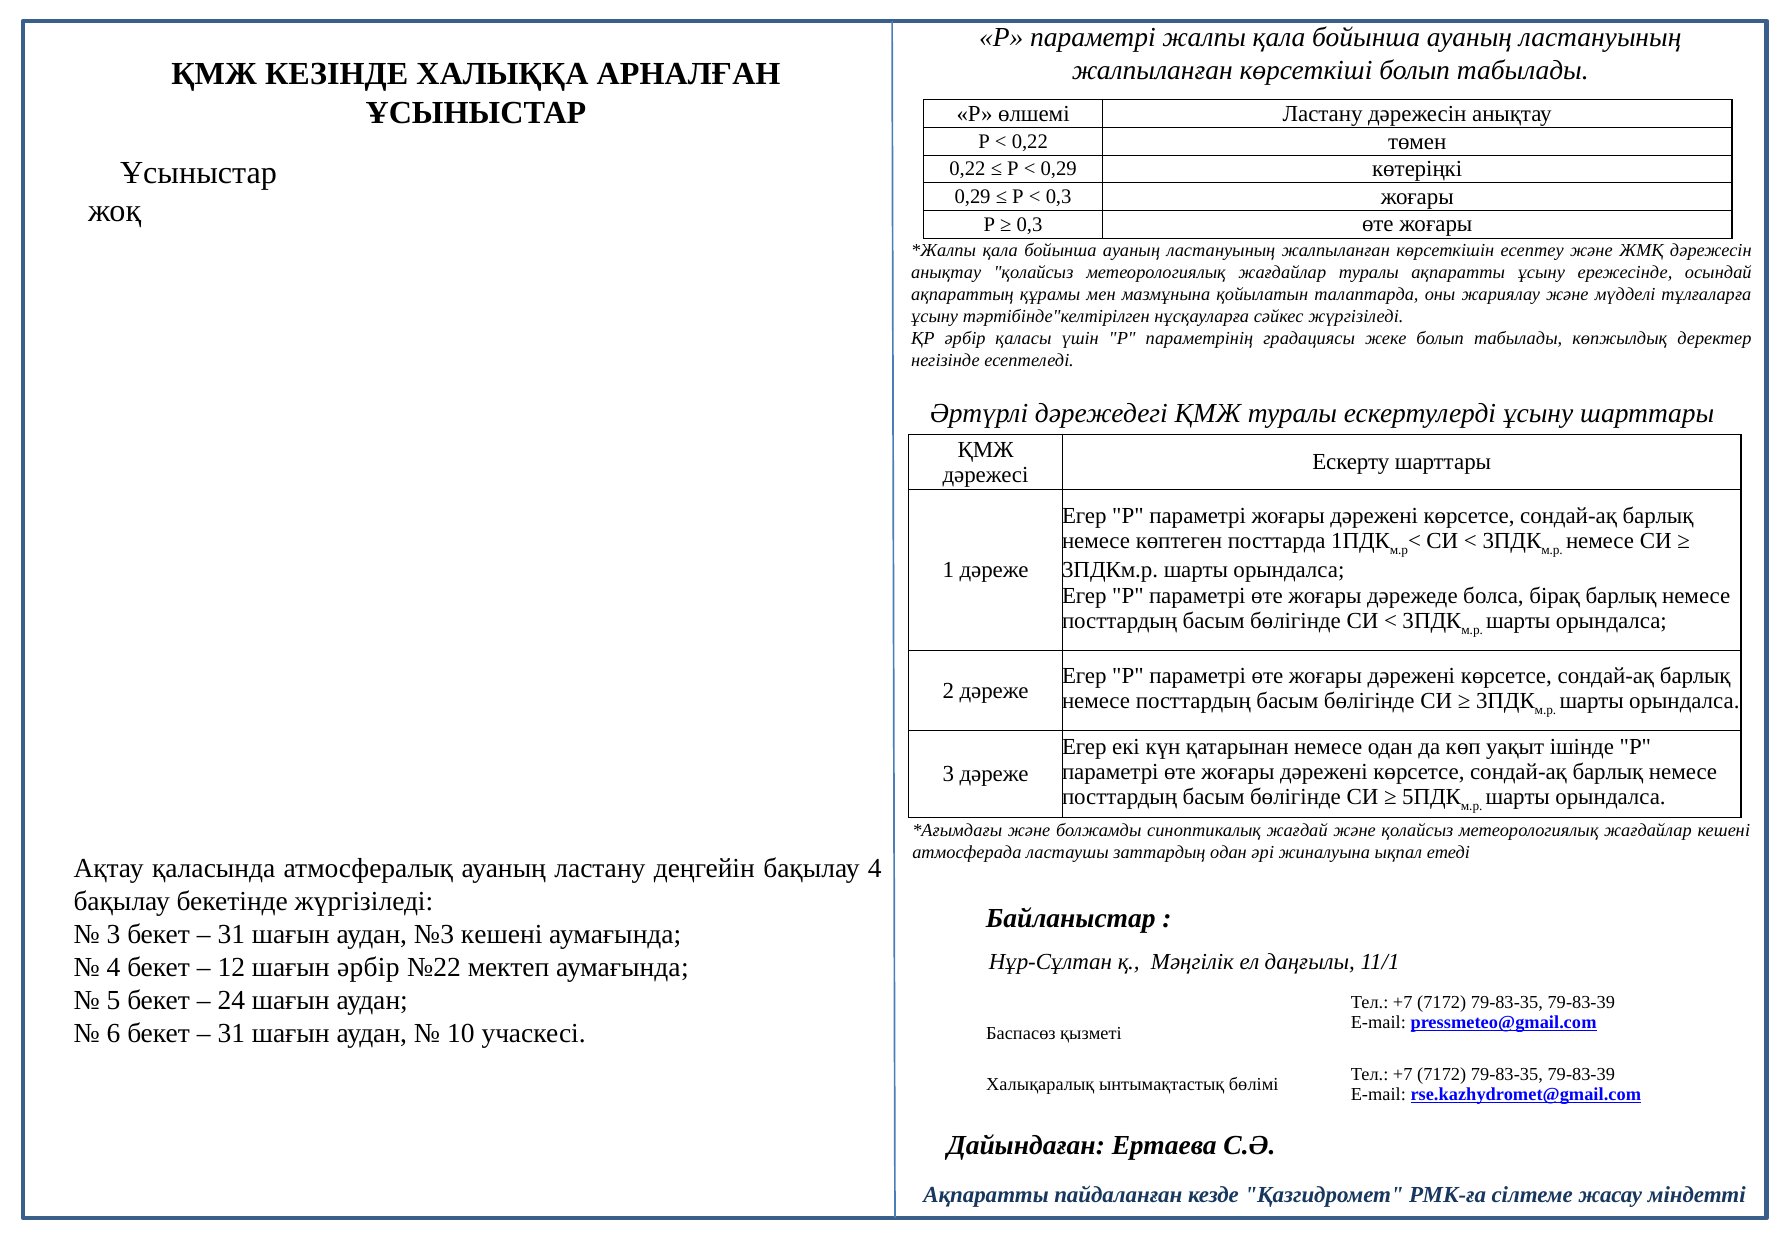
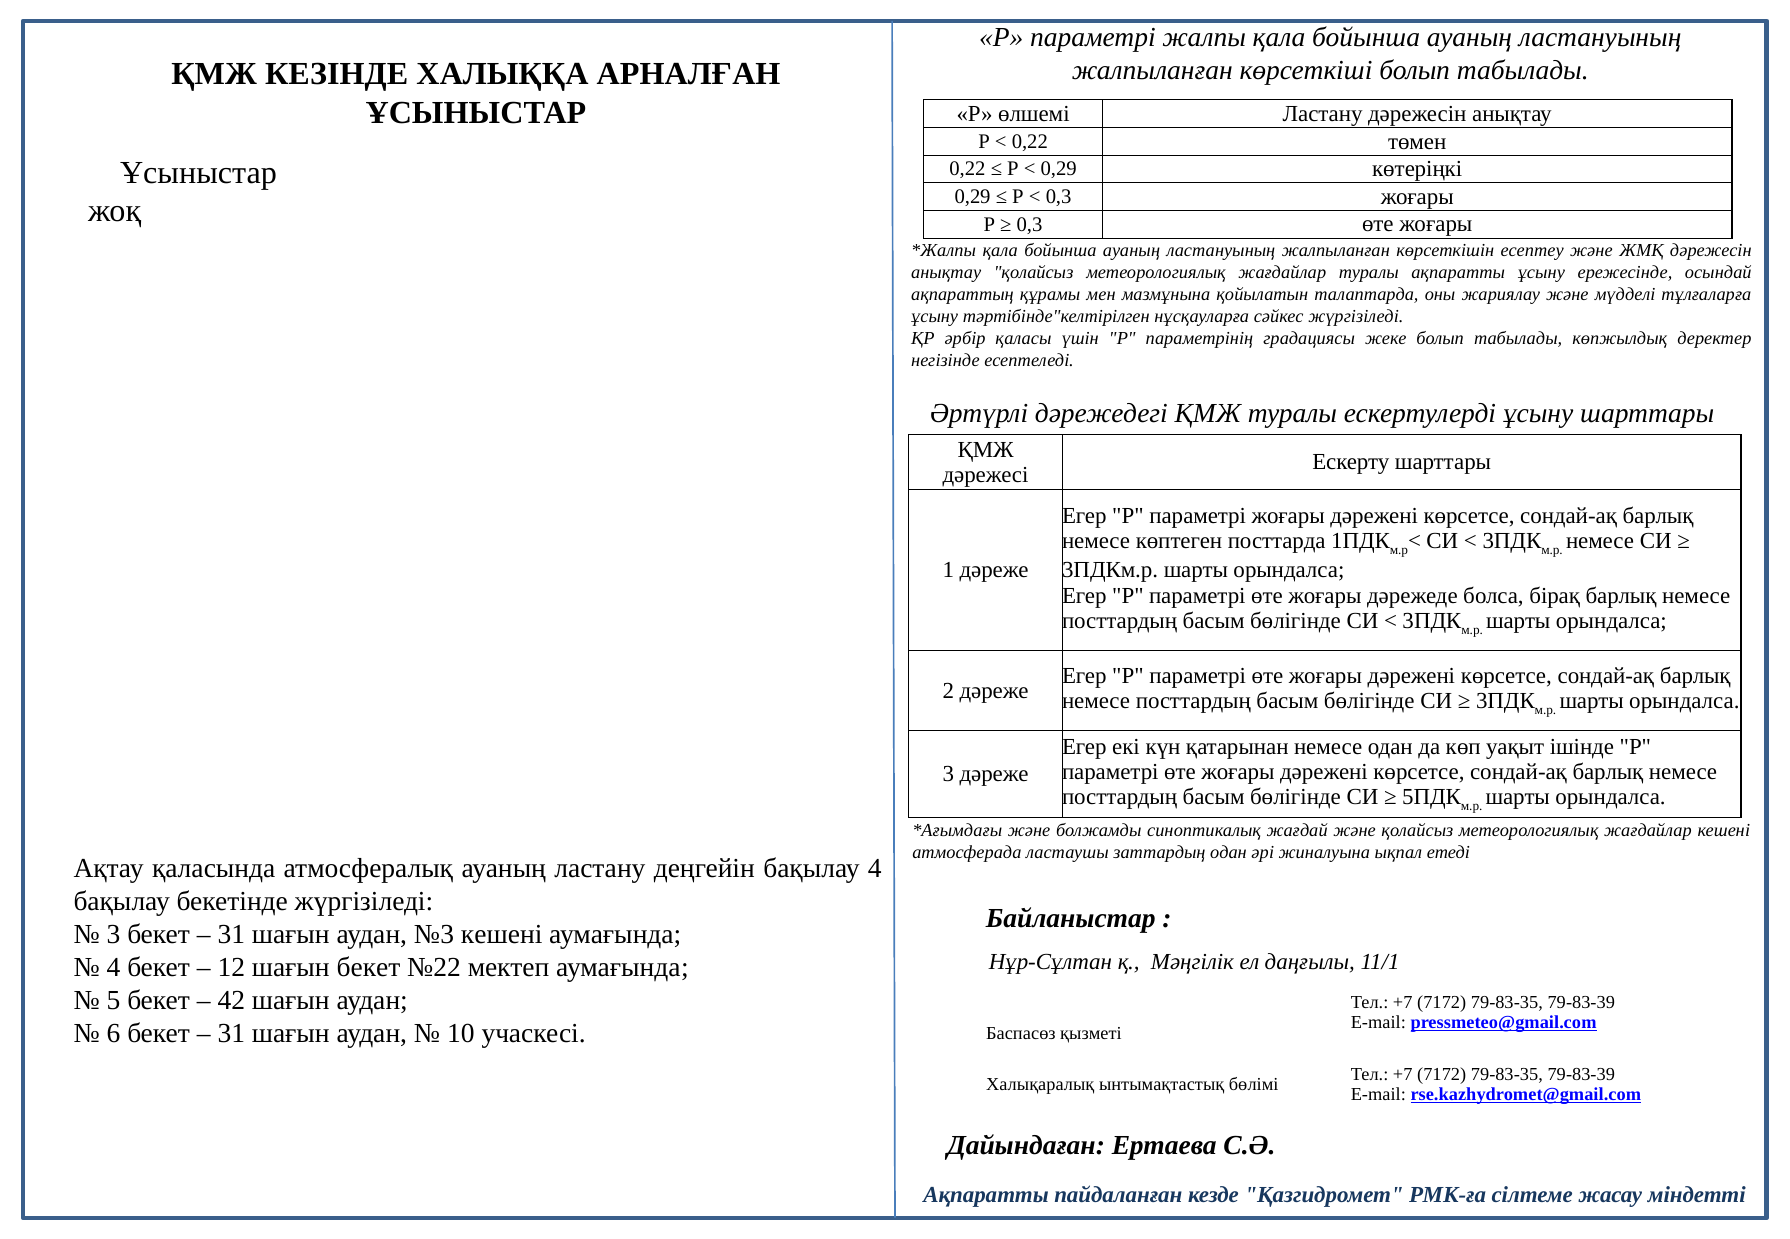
шағын әрбір: әрбір -> бекет (368, 968)
24: 24 -> 42 (231, 1001)
